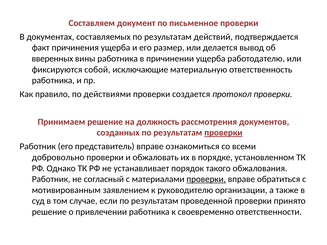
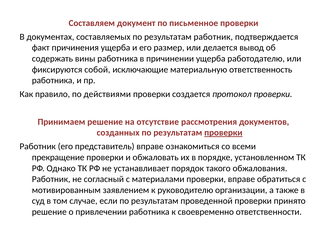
результатам действий: действий -> работник (213, 37)
вверенных: вверенных -> содержать (52, 59)
должность: должность -> отсутствие (158, 122)
добровольно: добровольно -> прекращение (58, 158)
проверки underline: present -> none (206, 179)
